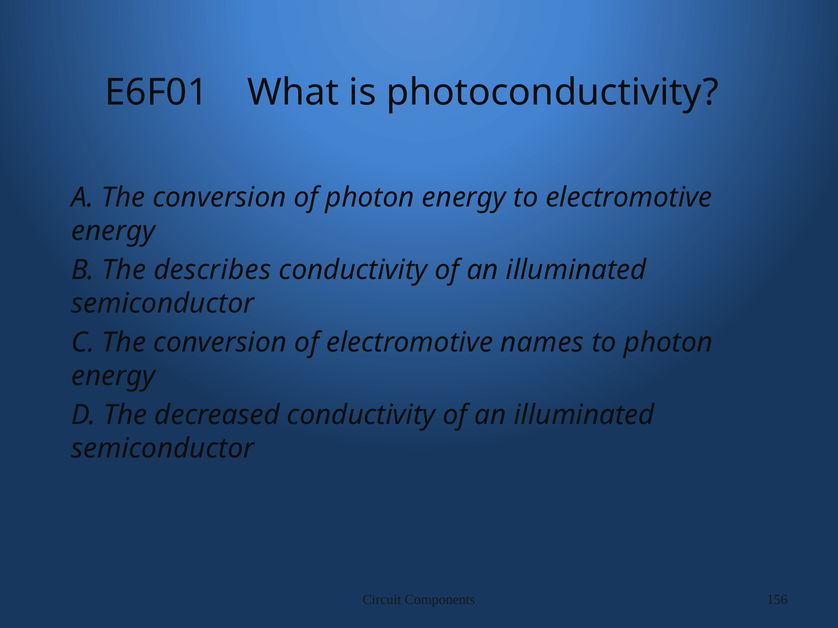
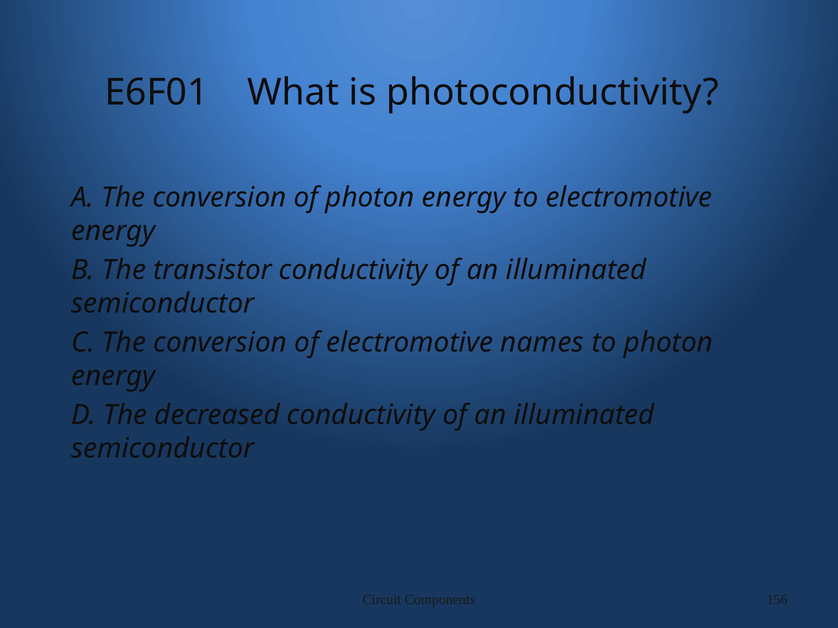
describes: describes -> transistor (213, 270)
